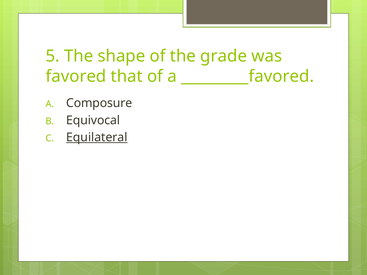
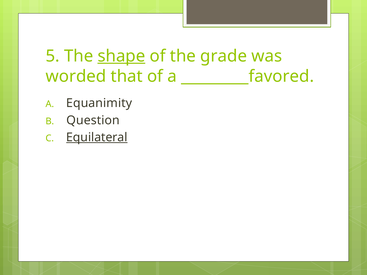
shape underline: none -> present (121, 56)
favored: favored -> worded (76, 76)
Composure: Composure -> Equanimity (99, 103)
Equivocal: Equivocal -> Question (93, 120)
